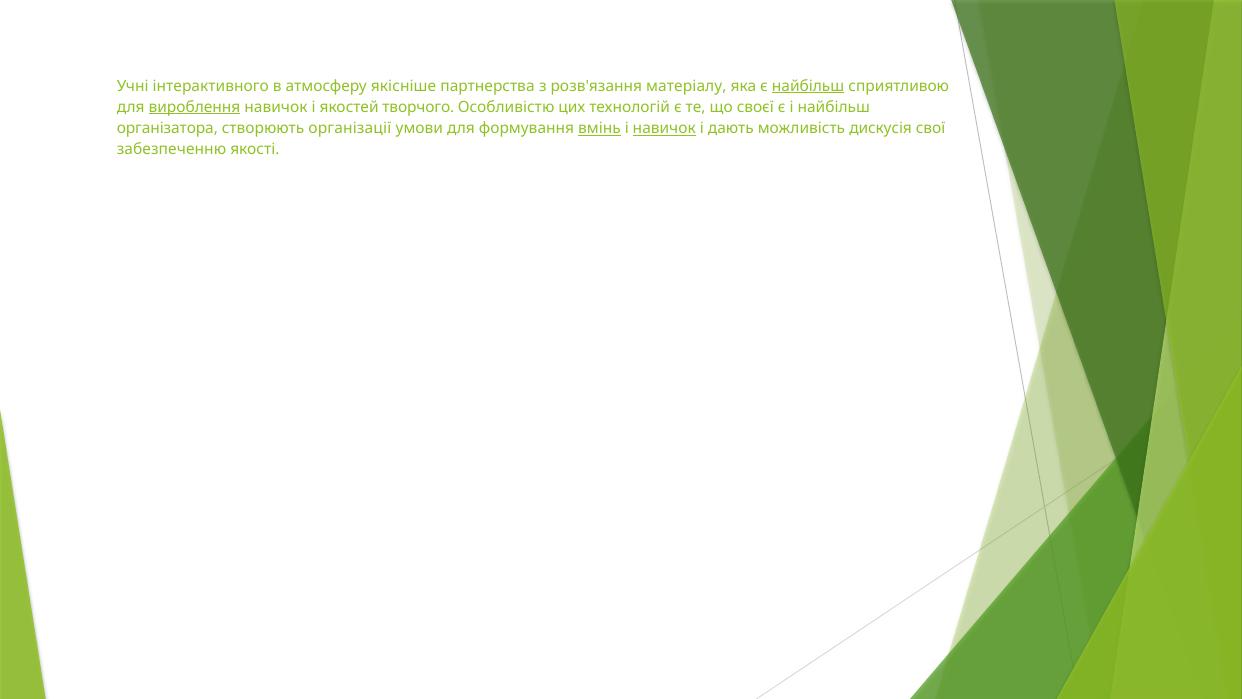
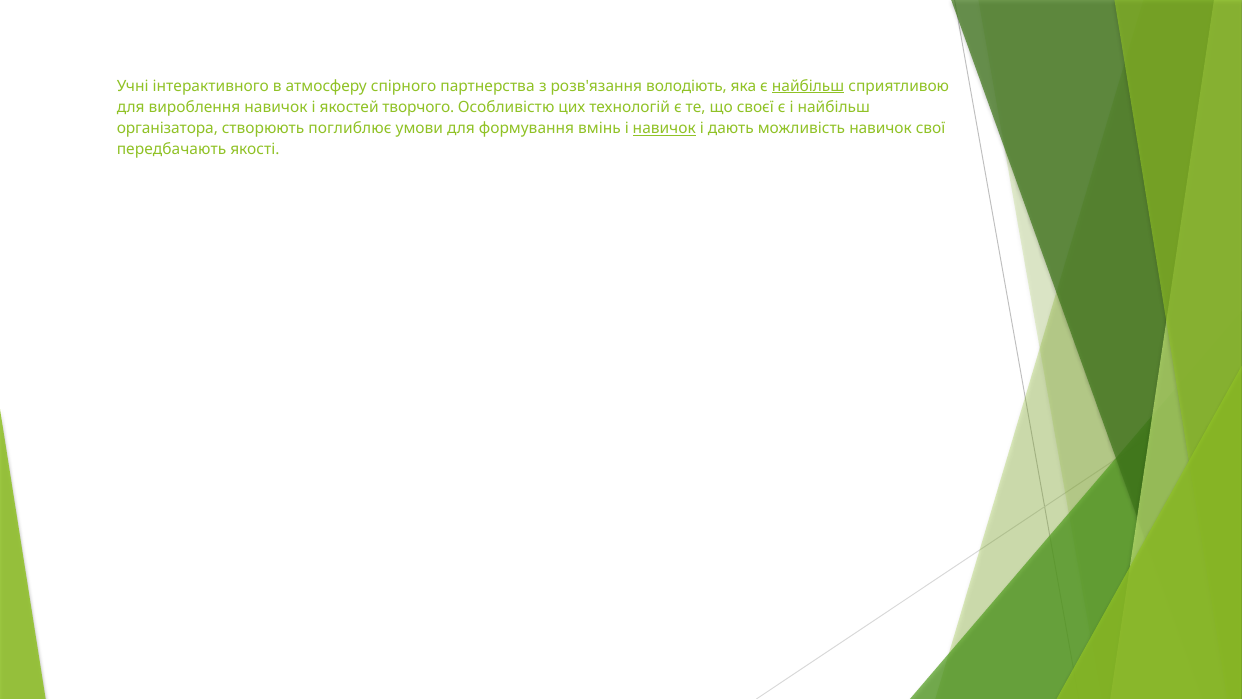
якісніше: якісніше -> спірного (404, 86)
матеріалу: матеріалу -> володіють (686, 86)
вироблення underline: present -> none (194, 107)
організації: організації -> поглиблює (350, 128)
вмінь underline: present -> none (599, 128)
можливість дискусія: дискусія -> навичок (881, 128)
забезпеченню: забезпеченню -> передбачають (172, 149)
